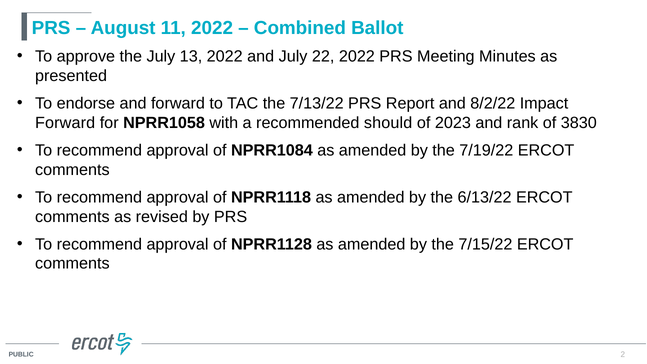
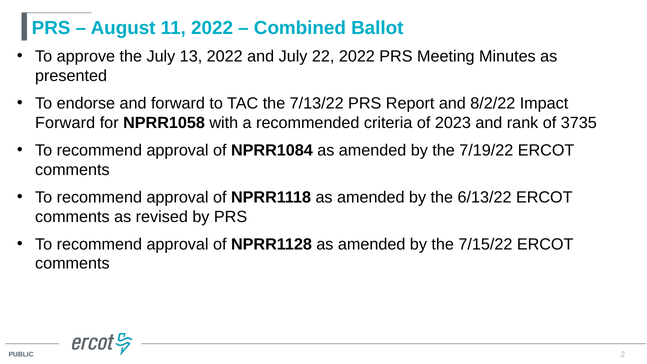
should: should -> criteria (388, 123)
3830: 3830 -> 3735 (579, 123)
